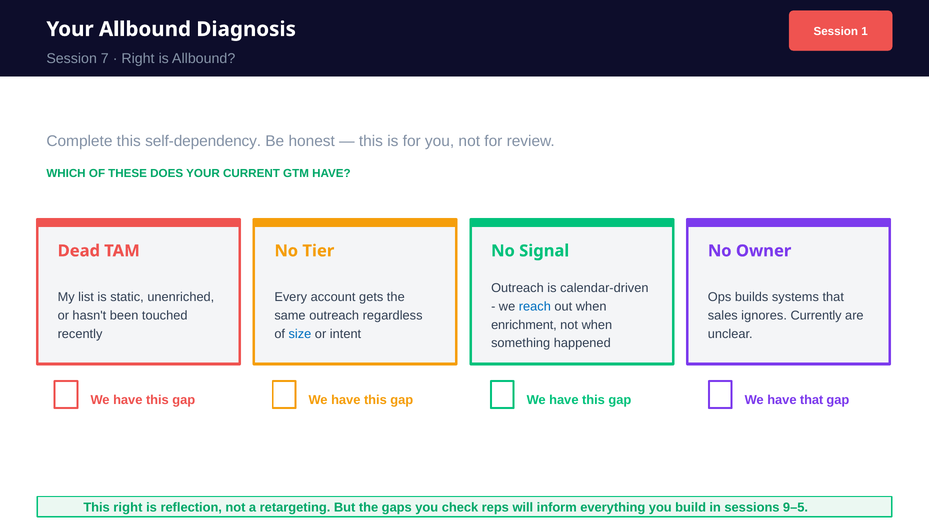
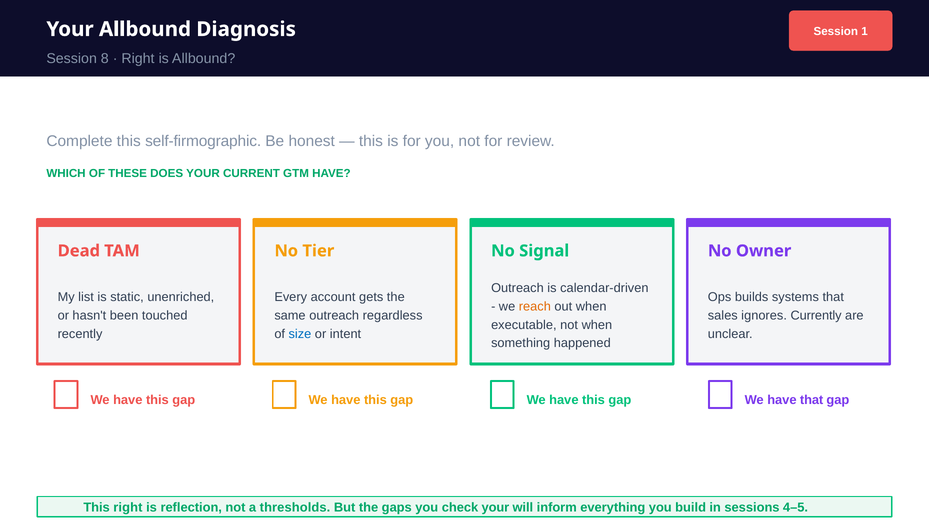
7: 7 -> 8 (105, 59)
self-dependency: self-dependency -> self-firmographic (203, 142)
reach colour: blue -> orange (535, 307)
enrichment: enrichment -> executable (524, 325)
retargeting: retargeting -> thresholds (295, 508)
check reps: reps -> your (495, 508)
9–5: 9–5 -> 4–5 (796, 508)
